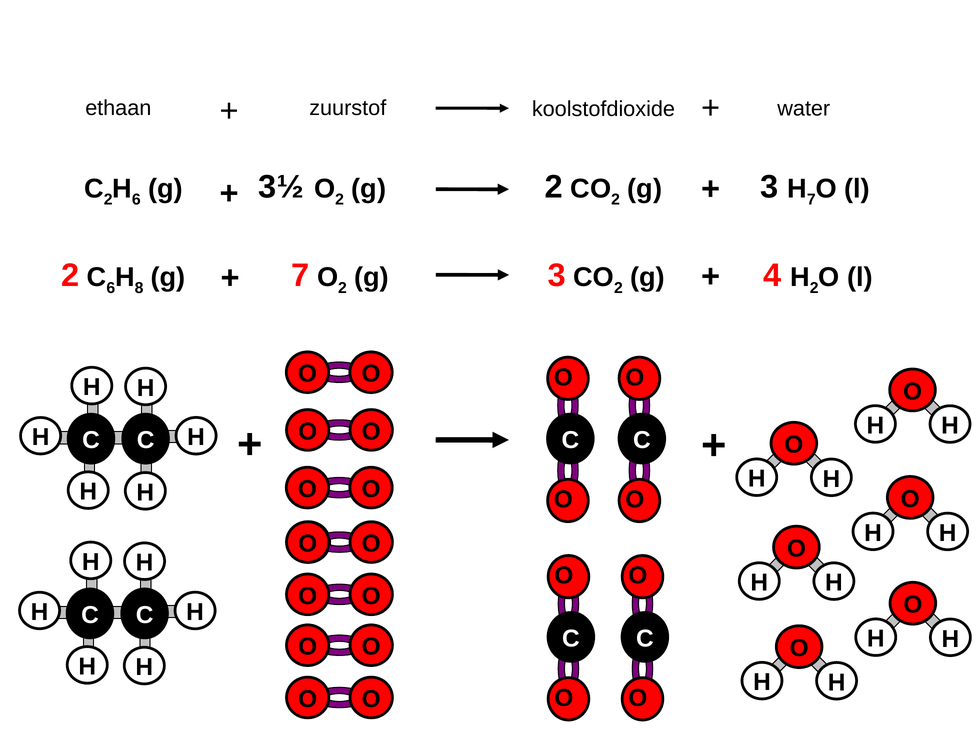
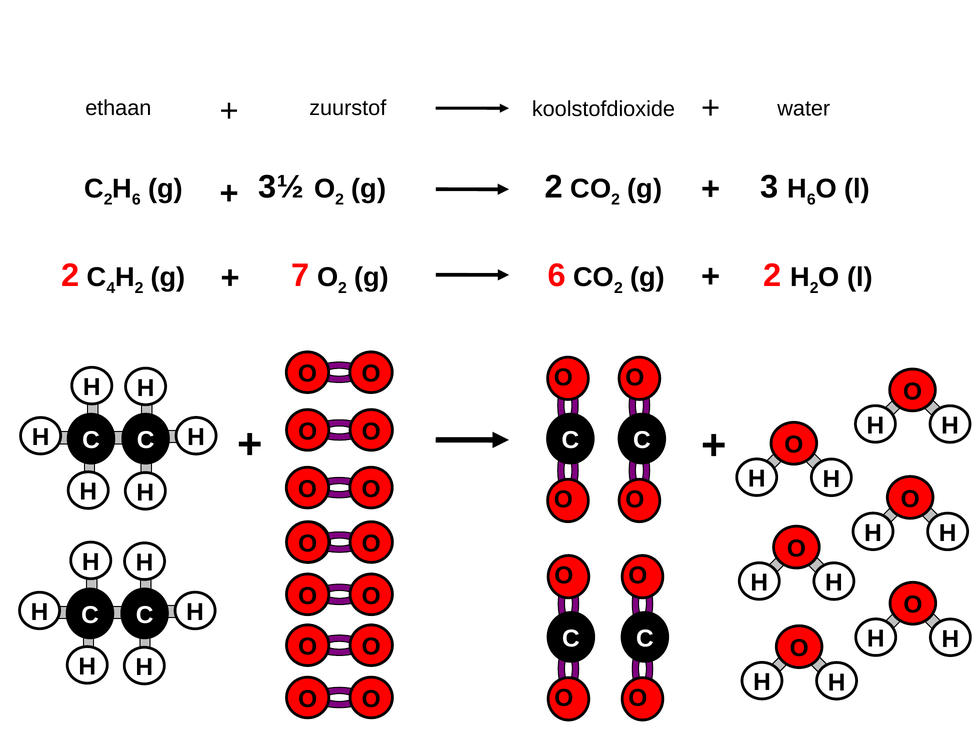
3 H 7: 7 -> 6 (811, 200)
C 6: 6 -> 4 (111, 288)
8: 8 -> 2 (139, 288)
O 2 g 3: 3 -> 6 (557, 276)
4: 4 -> 2 (772, 276)
